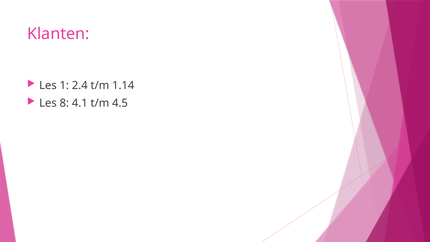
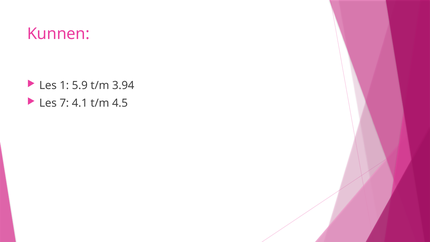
Klanten: Klanten -> Kunnen (58, 34)
2.4: 2.4 -> 5.9 (80, 85)
1.14: 1.14 -> 3.94 (123, 85)
8: 8 -> 7 (64, 103)
